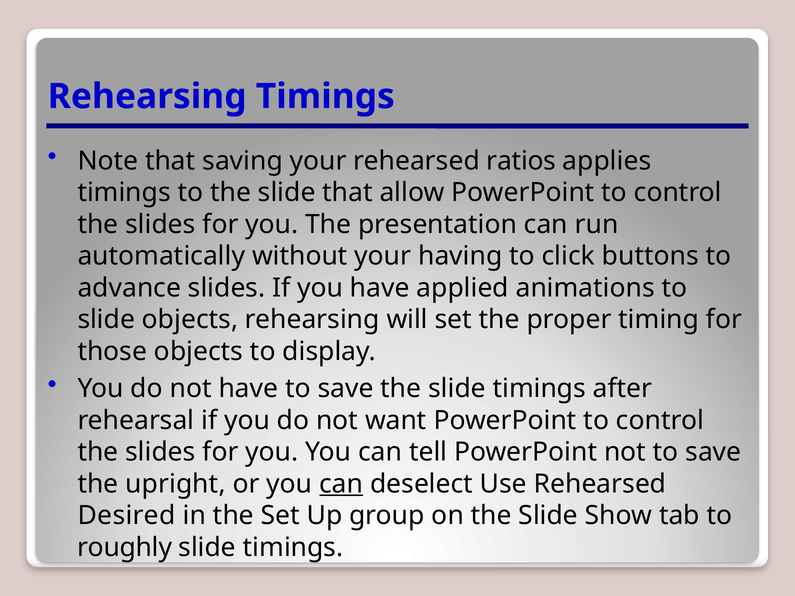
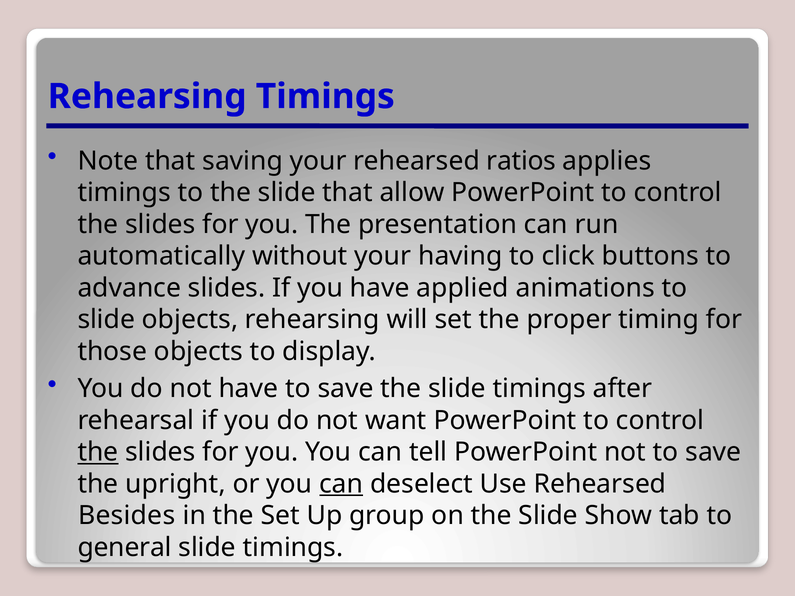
the underline: none -> present (98, 452)
Desired: Desired -> Besides (127, 516)
roughly: roughly -> general (125, 548)
